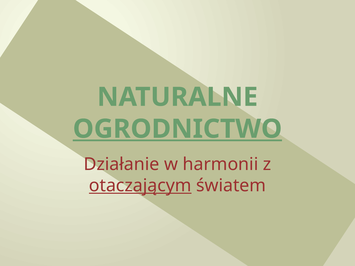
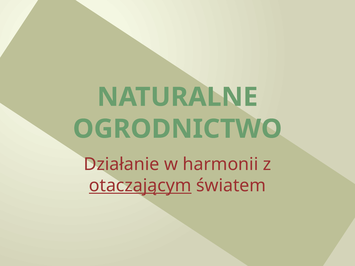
OGRODNICTWO underline: present -> none (177, 129)
